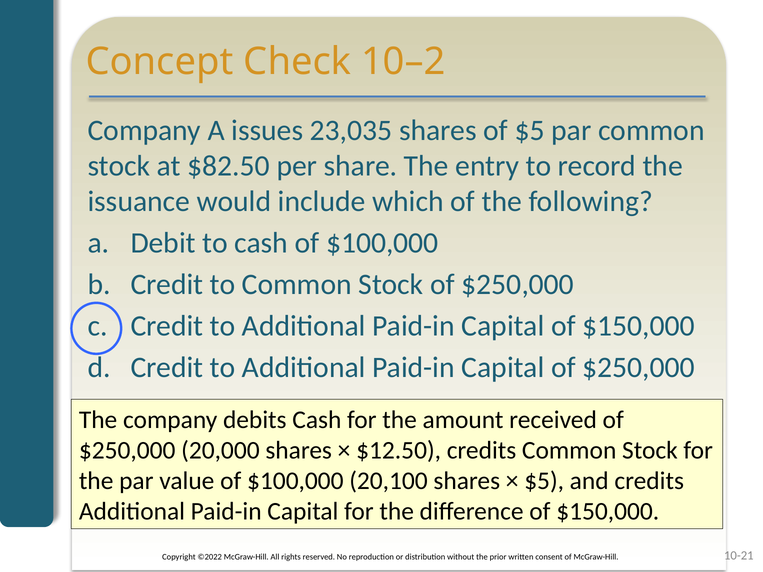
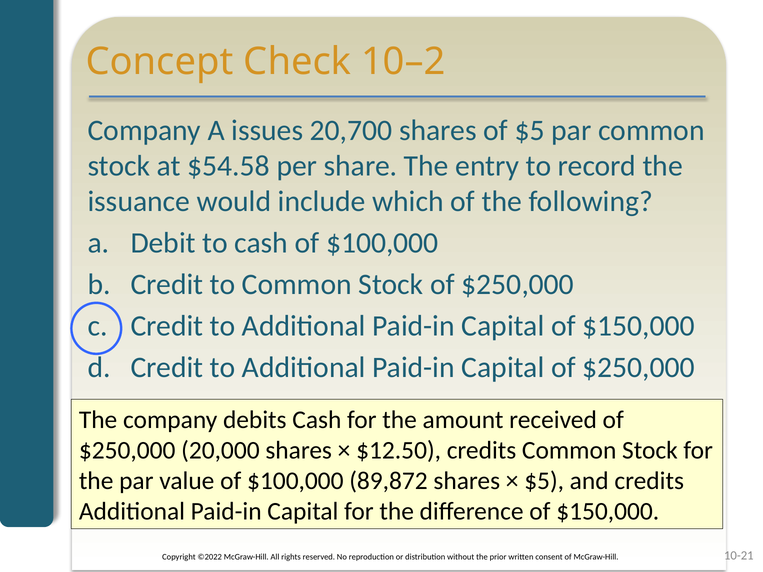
23,035: 23,035 -> 20,700 (351, 130)
$82.50: $82.50 -> $54.58 (229, 166)
20,100: 20,100 -> 89,872 (388, 481)
